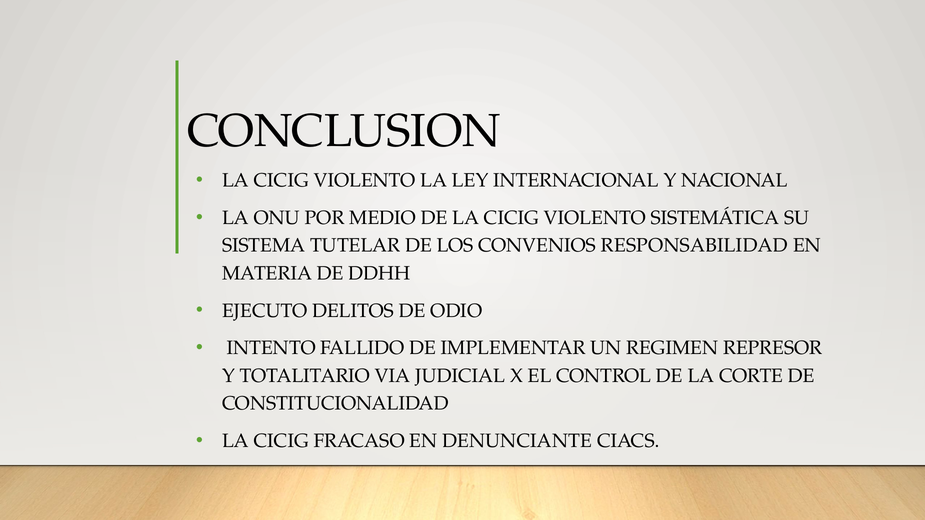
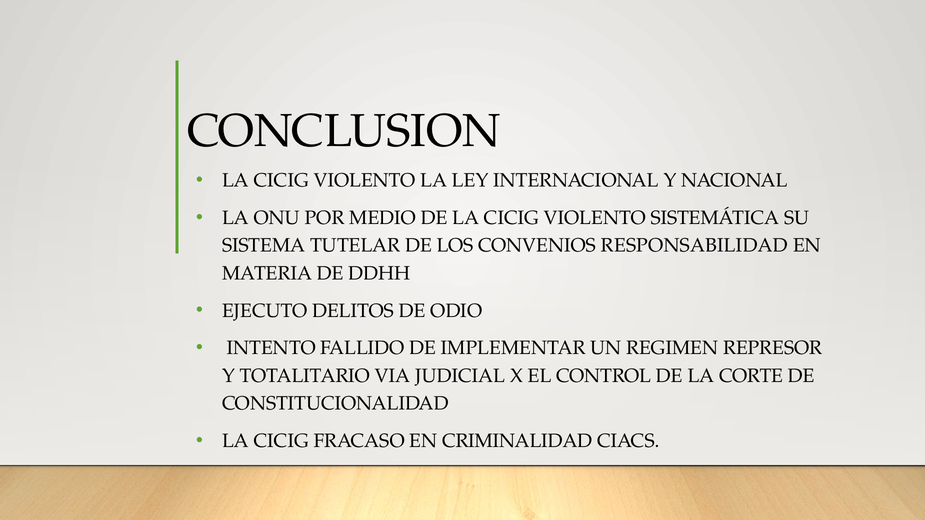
DENUNCIANTE: DENUNCIANTE -> CRIMINALIDAD (517, 441)
